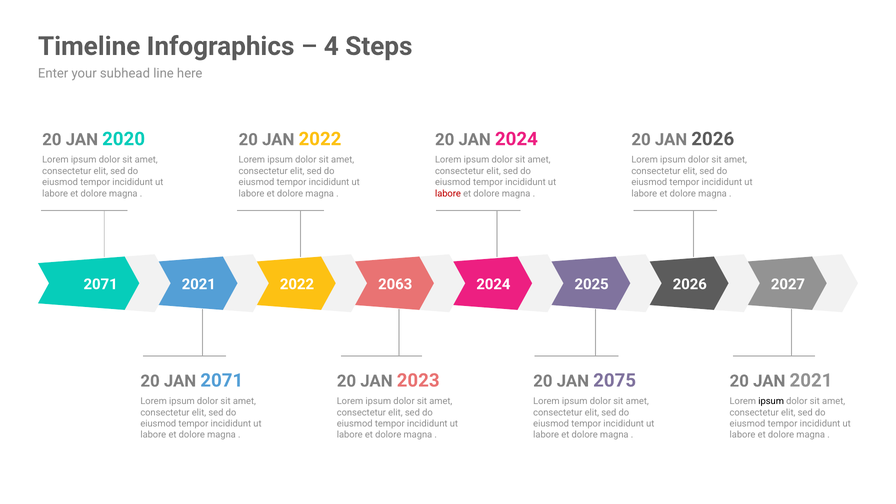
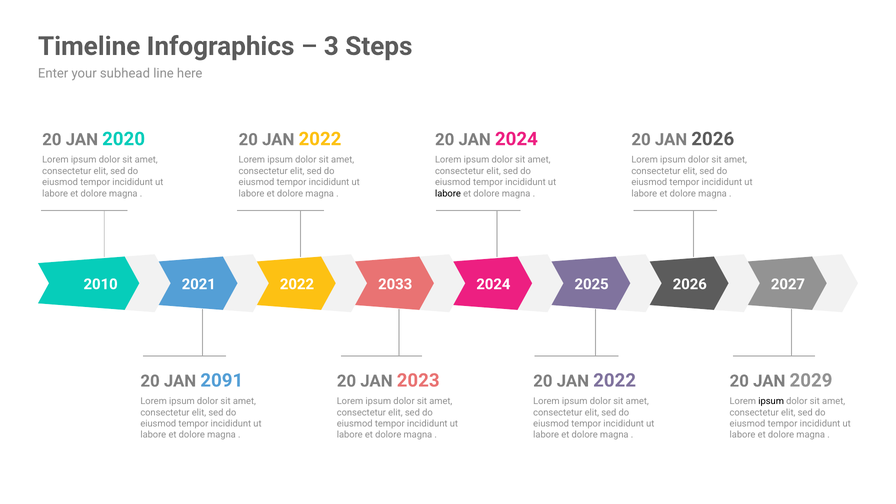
4: 4 -> 3 (331, 46)
labore colour: red -> black (448, 193)
2071: 2071 -> 2010 (101, 284)
2063: 2063 -> 2033 (395, 284)
JAN 2071: 2071 -> 2091 (222, 380)
2075: 2075 -> 2022 (615, 380)
JAN 2021: 2021 -> 2029 (811, 380)
